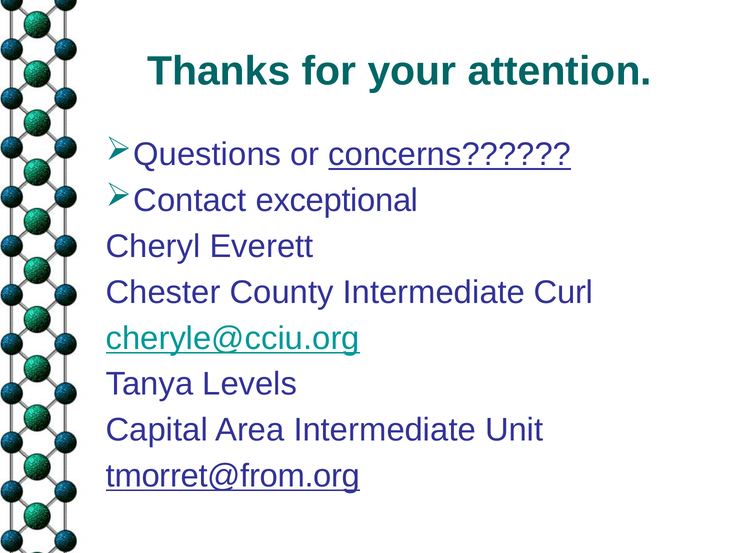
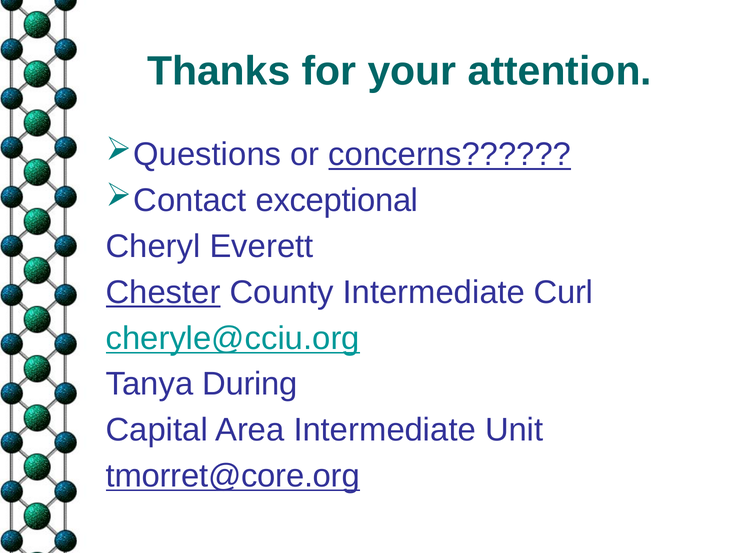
Chester underline: none -> present (163, 293)
Levels: Levels -> During (250, 384)
tmorret@from.org: tmorret@from.org -> tmorret@core.org (233, 476)
